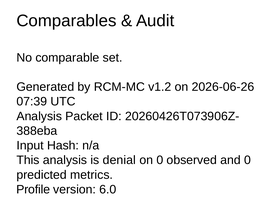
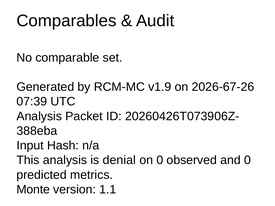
v1.2: v1.2 -> v1.9 (160, 87)
2026-06-26: 2026-06-26 -> 2026-67-26 (223, 87)
Profile: Profile -> Monte (33, 190)
6.0: 6.0 -> 1.1 (108, 190)
